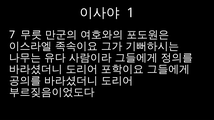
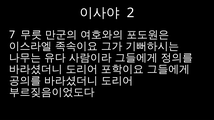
1: 1 -> 2 (131, 13)
